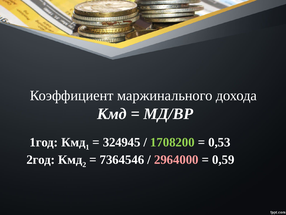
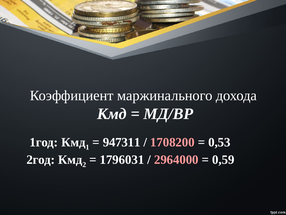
324945: 324945 -> 947311 (122, 142)
1708200 colour: light green -> pink (172, 142)
7364546: 7364546 -> 1796031 (122, 159)
